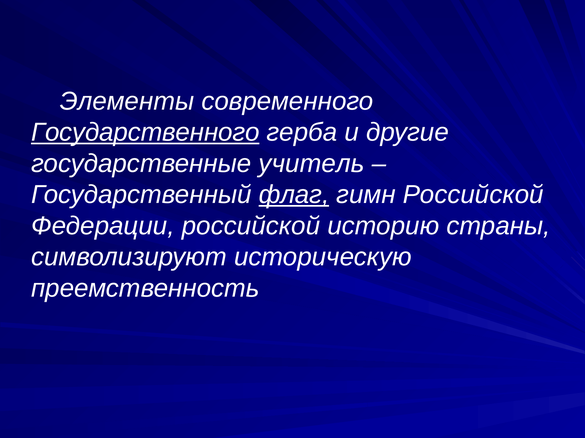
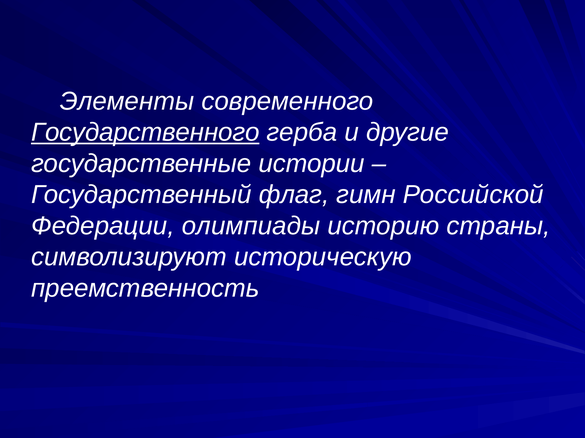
учитель: учитель -> истории (312, 164)
флаг underline: present -> none (294, 195)
Федерации российской: российской -> олимпиады (251, 226)
